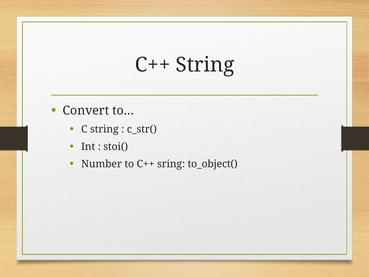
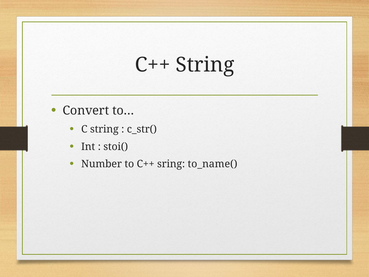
to_object(: to_object( -> to_name( (213, 164)
